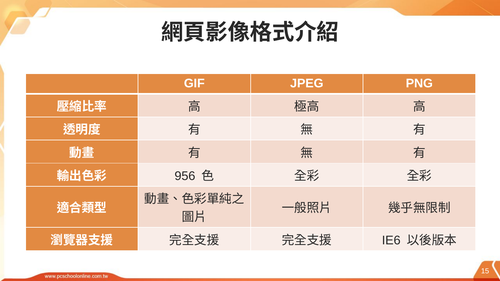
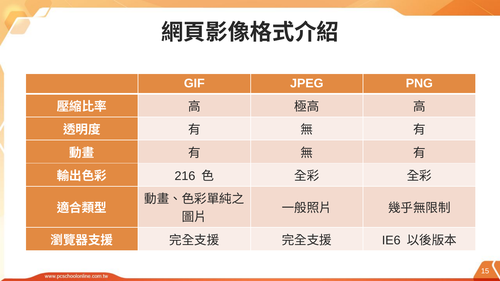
956: 956 -> 216 (185, 176)
